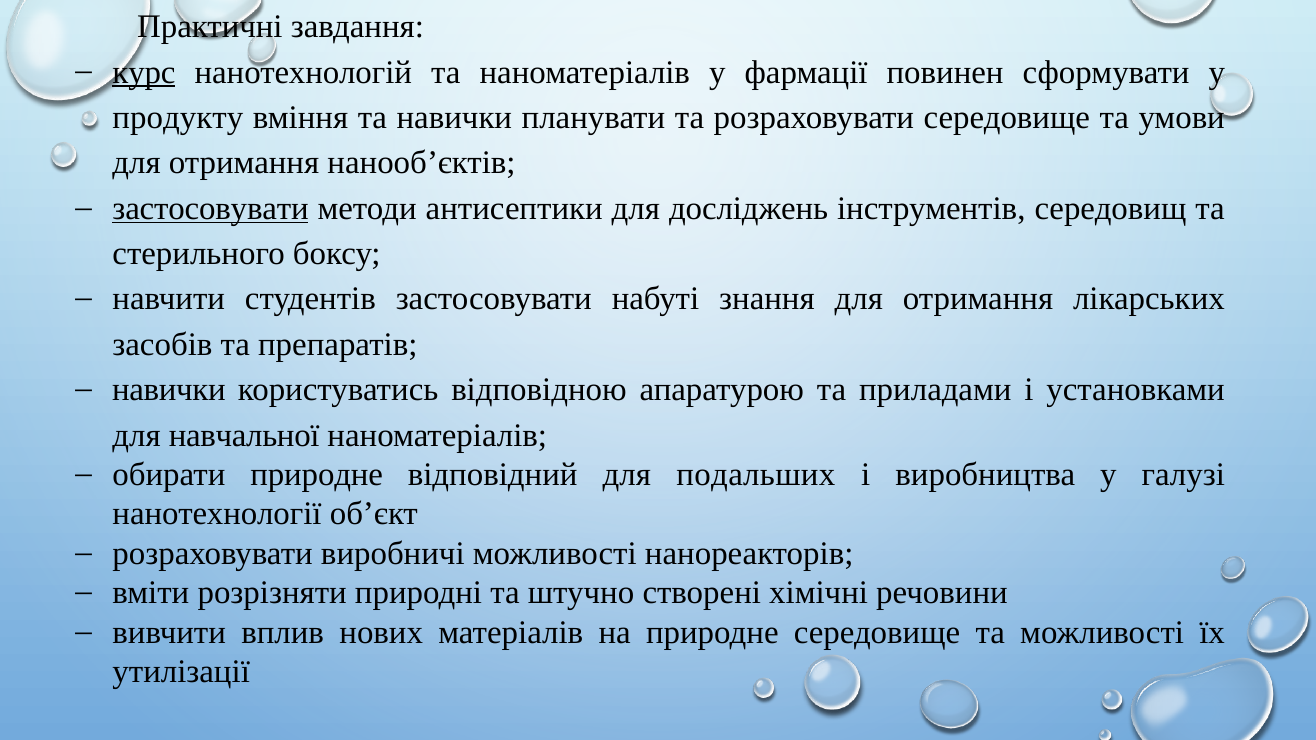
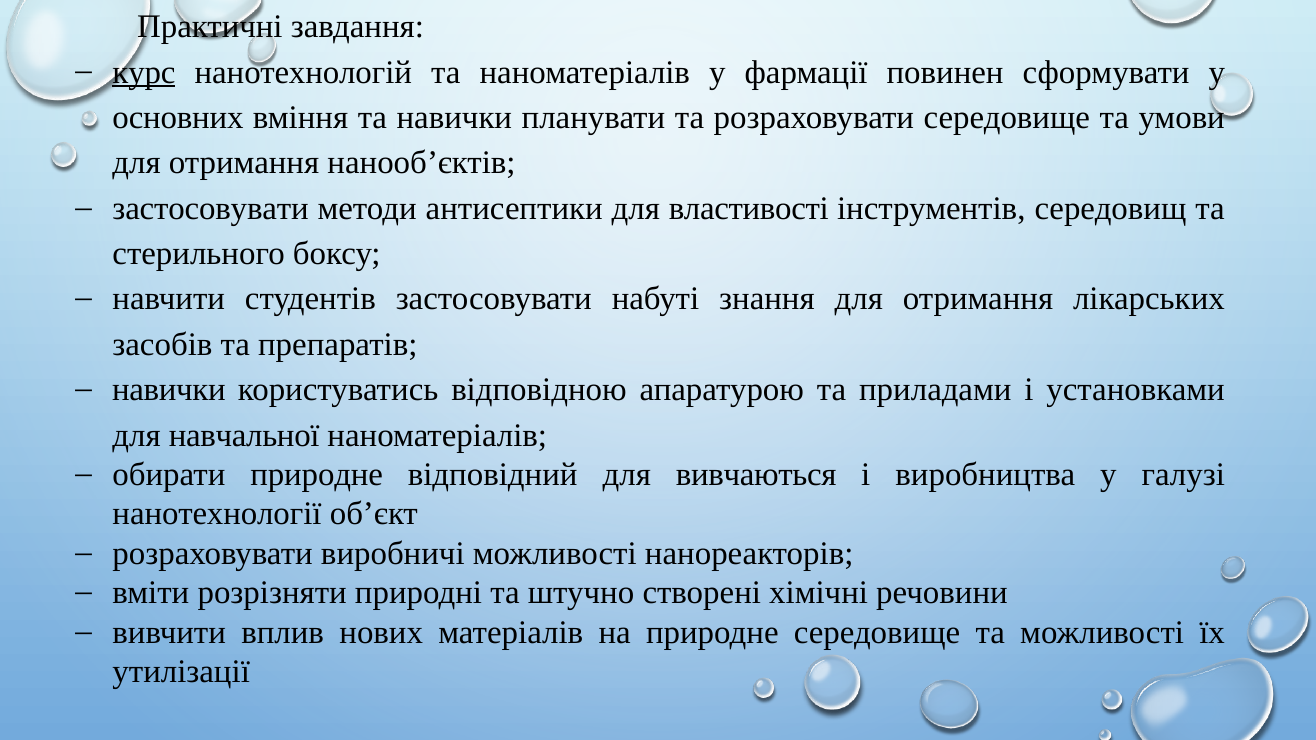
продукту: продукту -> основних (178, 118)
застосовувати underline: present -> none (211, 208)
досліджень: досліджень -> властивості (749, 208)
подальших: подальших -> вивчаються (756, 475)
